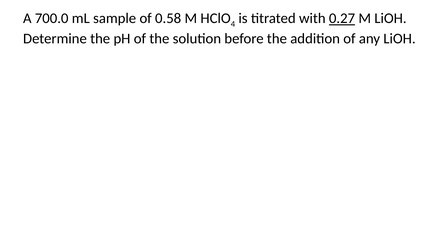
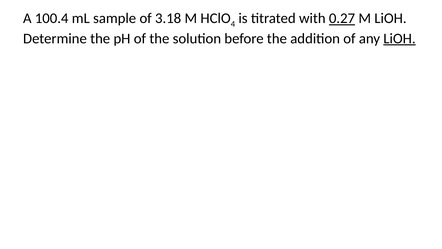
700.0: 700.0 -> 100.4 (52, 18)
0.58: 0.58 -> 3.18 (168, 18)
LiOH underline: none -> present (400, 39)
